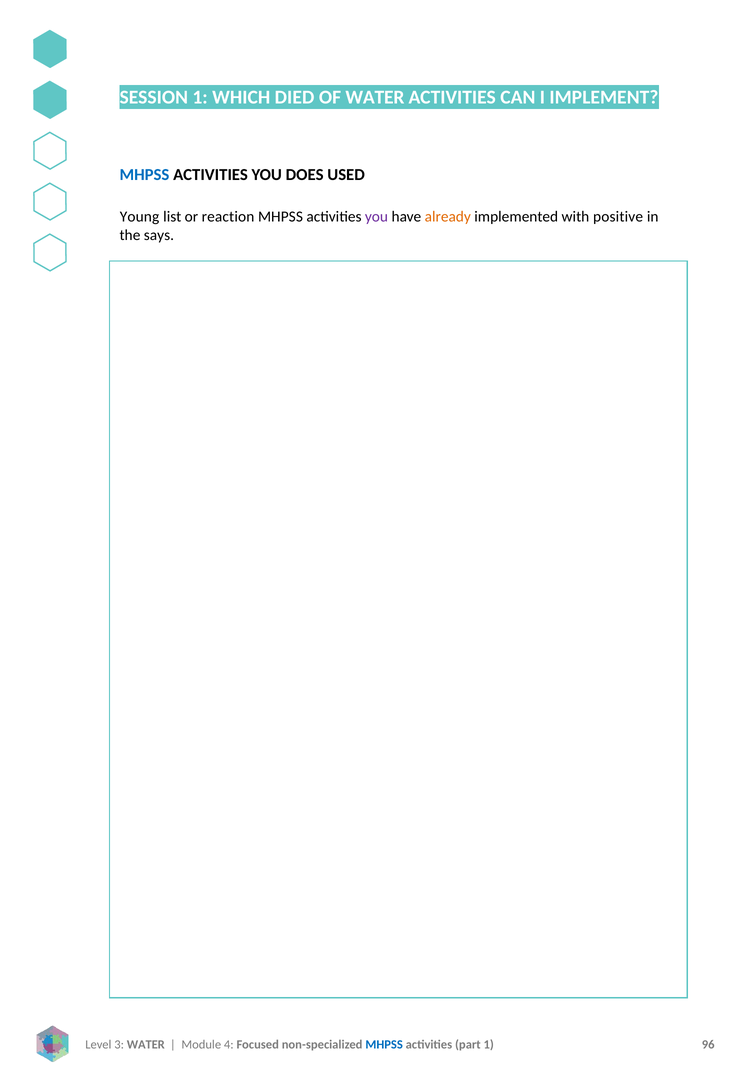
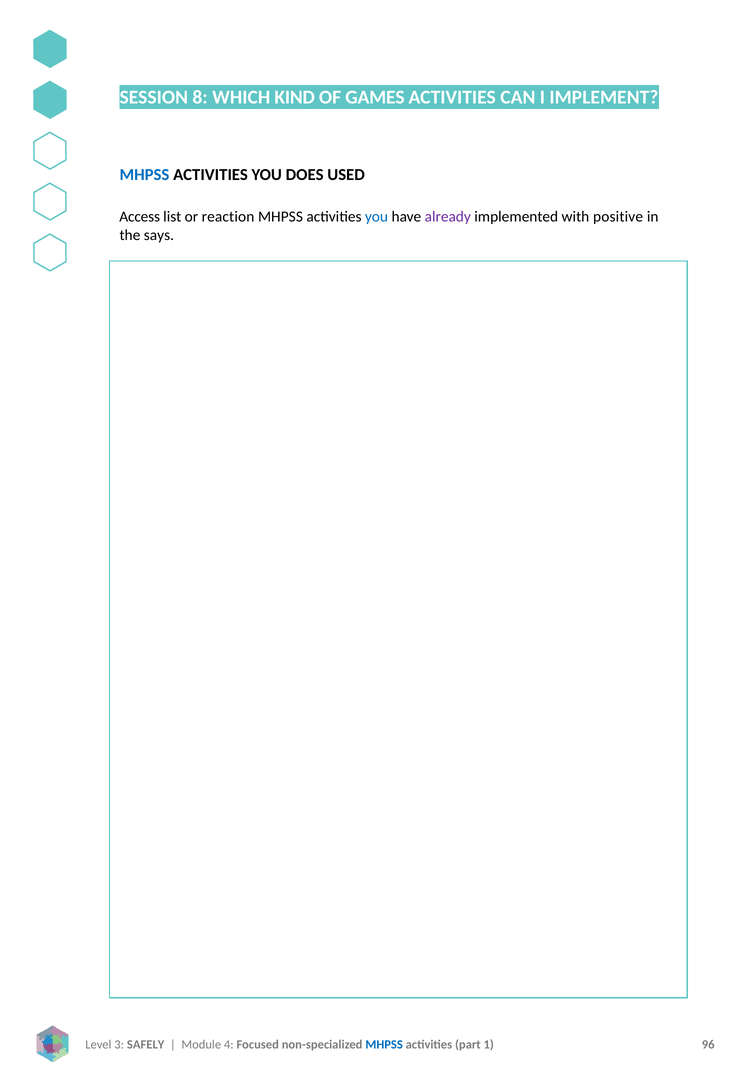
SESSION 1: 1 -> 8 (200, 97)
DIED: DIED -> KIND (295, 97)
OF WATER: WATER -> GAMES (375, 97)
Young: Young -> Access (140, 217)
you colour: purple -> blue (376, 217)
already colour: orange -> purple (448, 217)
WATER: WATER -> SAFELY (146, 1045)
